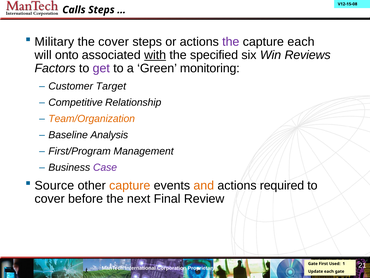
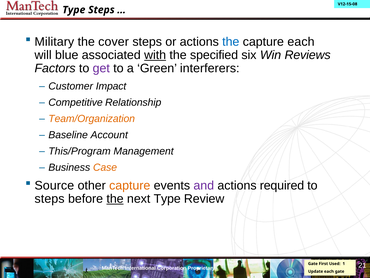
Calls: Calls -> Type (74, 10)
the colour: purple -> blue (231, 42)
onto: onto -> blue (67, 55)
monitoring: monitoring -> interferers (210, 68)
Target: Target -> Impact (111, 86)
Analysis: Analysis -> Account (109, 135)
First/Program: First/Program -> This/Program (80, 151)
Case colour: purple -> orange (105, 167)
and colour: orange -> purple (204, 185)
cover: cover -> steps (50, 198)
the underline: none -> present (115, 198)
next Final: Final -> Type (167, 198)
